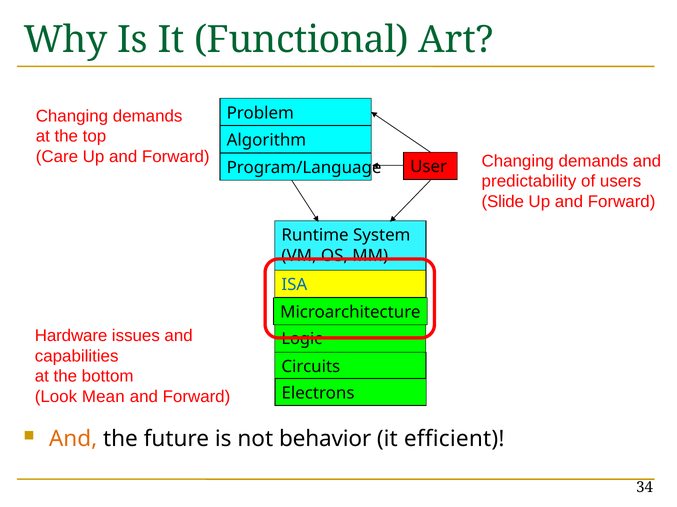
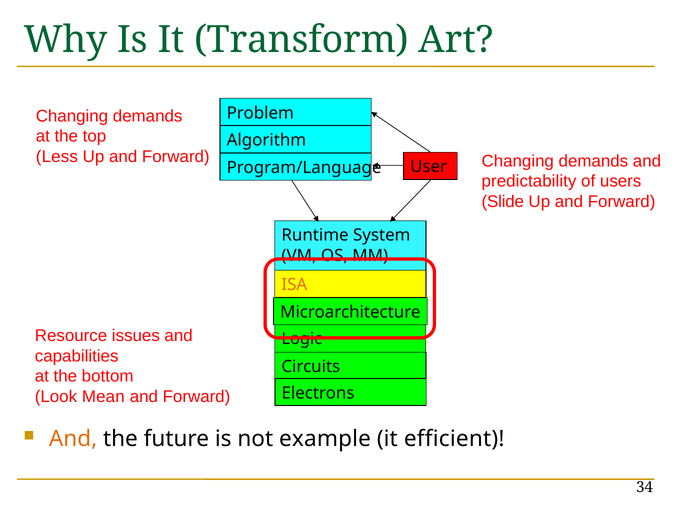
Functional: Functional -> Transform (302, 40)
Care: Care -> Less (57, 157)
ISA colour: blue -> orange (294, 285)
Hardware: Hardware -> Resource (71, 336)
behavior: behavior -> example (325, 440)
